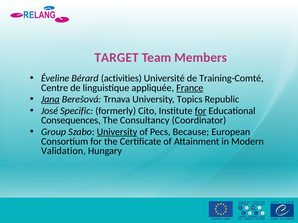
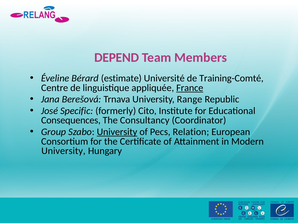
TARGET: TARGET -> DEPEND (117, 58)
activities: activities -> estimate (121, 78)
Jana underline: present -> none (50, 100)
Topics: Topics -> Range (190, 100)
for underline: present -> none (201, 111)
Because: Because -> Relation (191, 132)
Validation: Validation -> University (63, 151)
